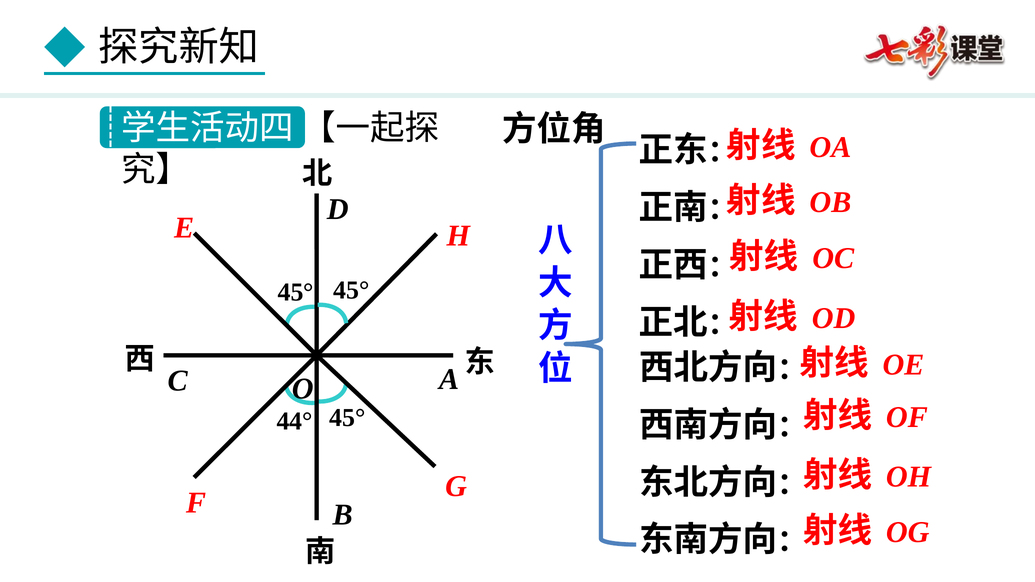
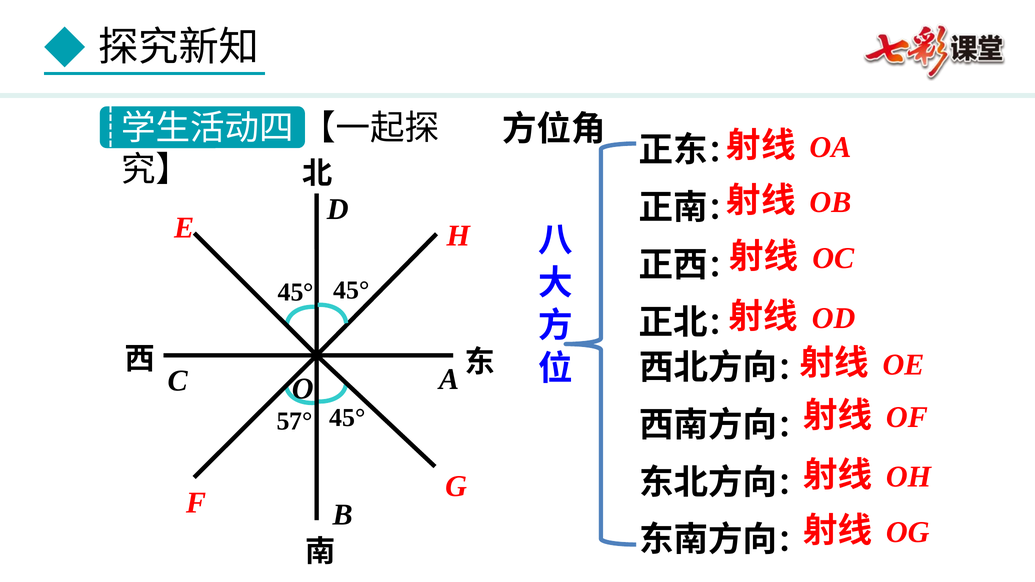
44°: 44° -> 57° (295, 421)
